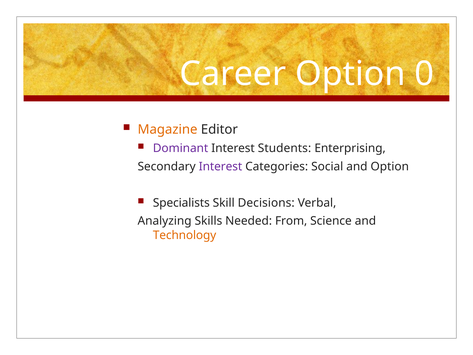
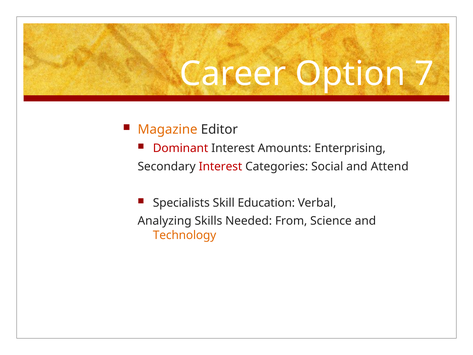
0: 0 -> 7 (424, 74)
Dominant colour: purple -> red (181, 148)
Students: Students -> Amounts (285, 148)
Interest colour: purple -> red (220, 166)
and Option: Option -> Attend (390, 166)
Decisions: Decisions -> Education (266, 203)
